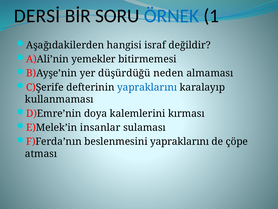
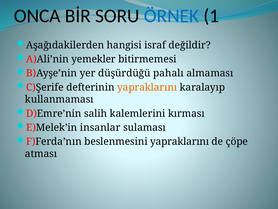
DERSİ: DERSİ -> ONCA (37, 16)
neden: neden -> pahalı (168, 73)
yapraklarını colour: blue -> orange (147, 87)
doya: doya -> salih (96, 113)
